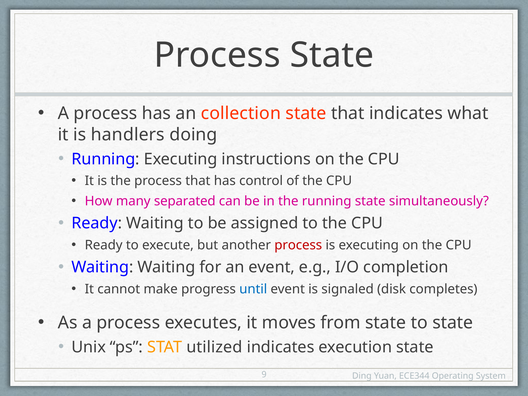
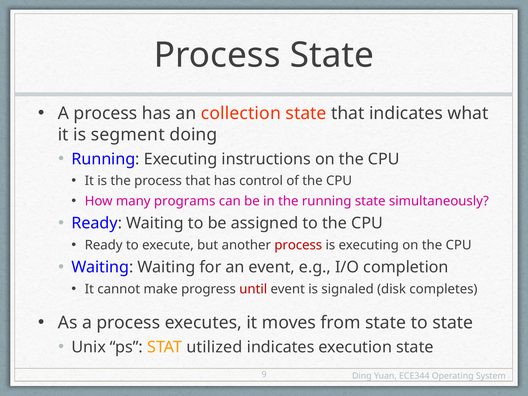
handlers: handlers -> segment (128, 135)
separated: separated -> programs (185, 201)
until colour: blue -> red (253, 289)
